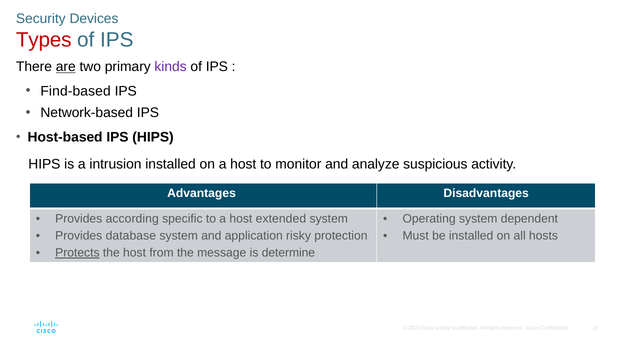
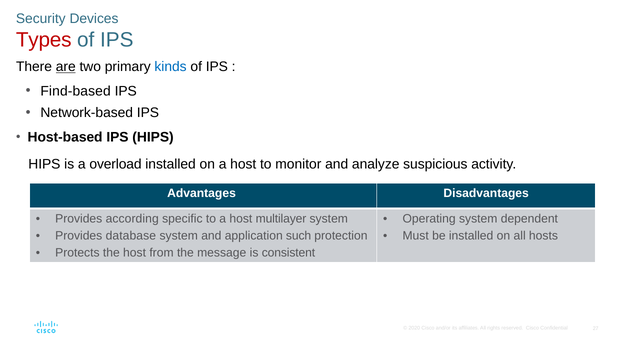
kinds colour: purple -> blue (171, 67)
intrusion: intrusion -> overload (116, 164)
extended: extended -> multilayer (281, 219)
risky: risky -> such (299, 236)
Protects underline: present -> none (77, 253)
determine: determine -> consistent (288, 253)
